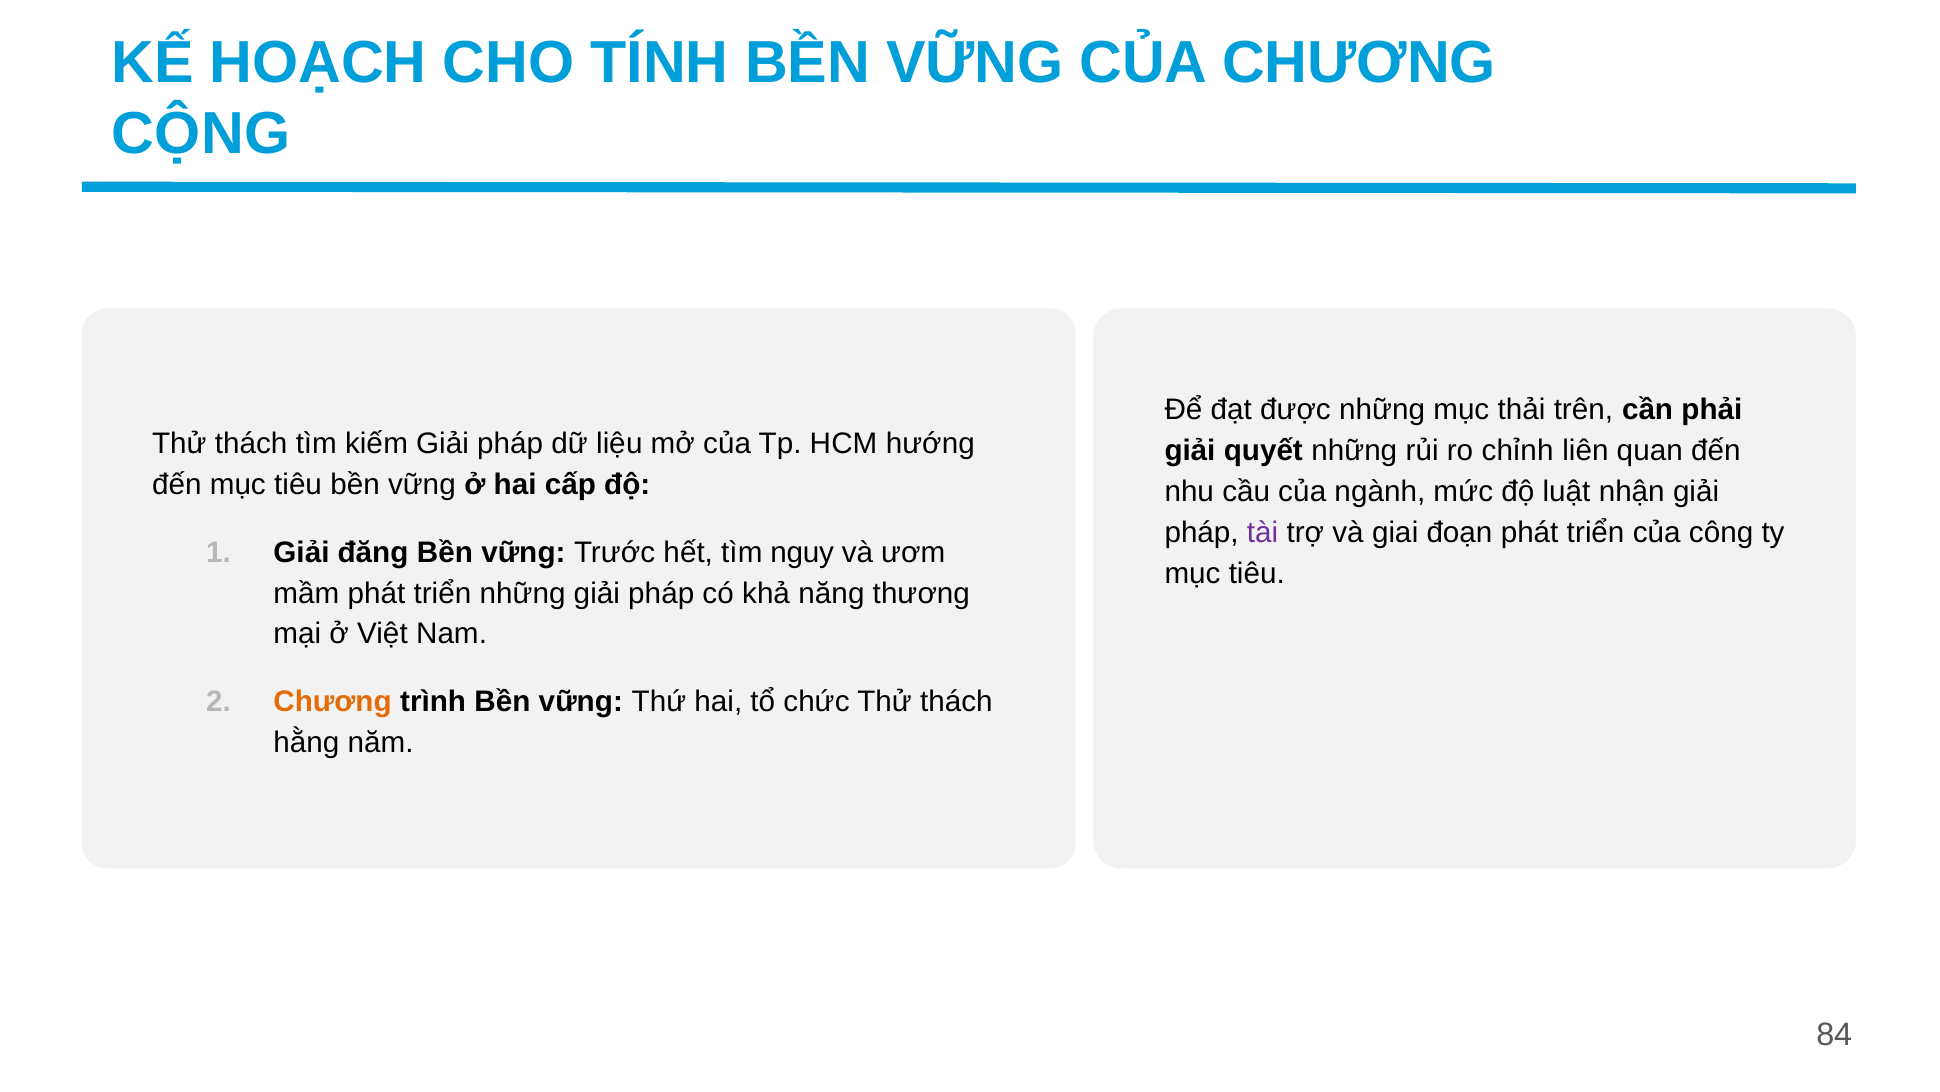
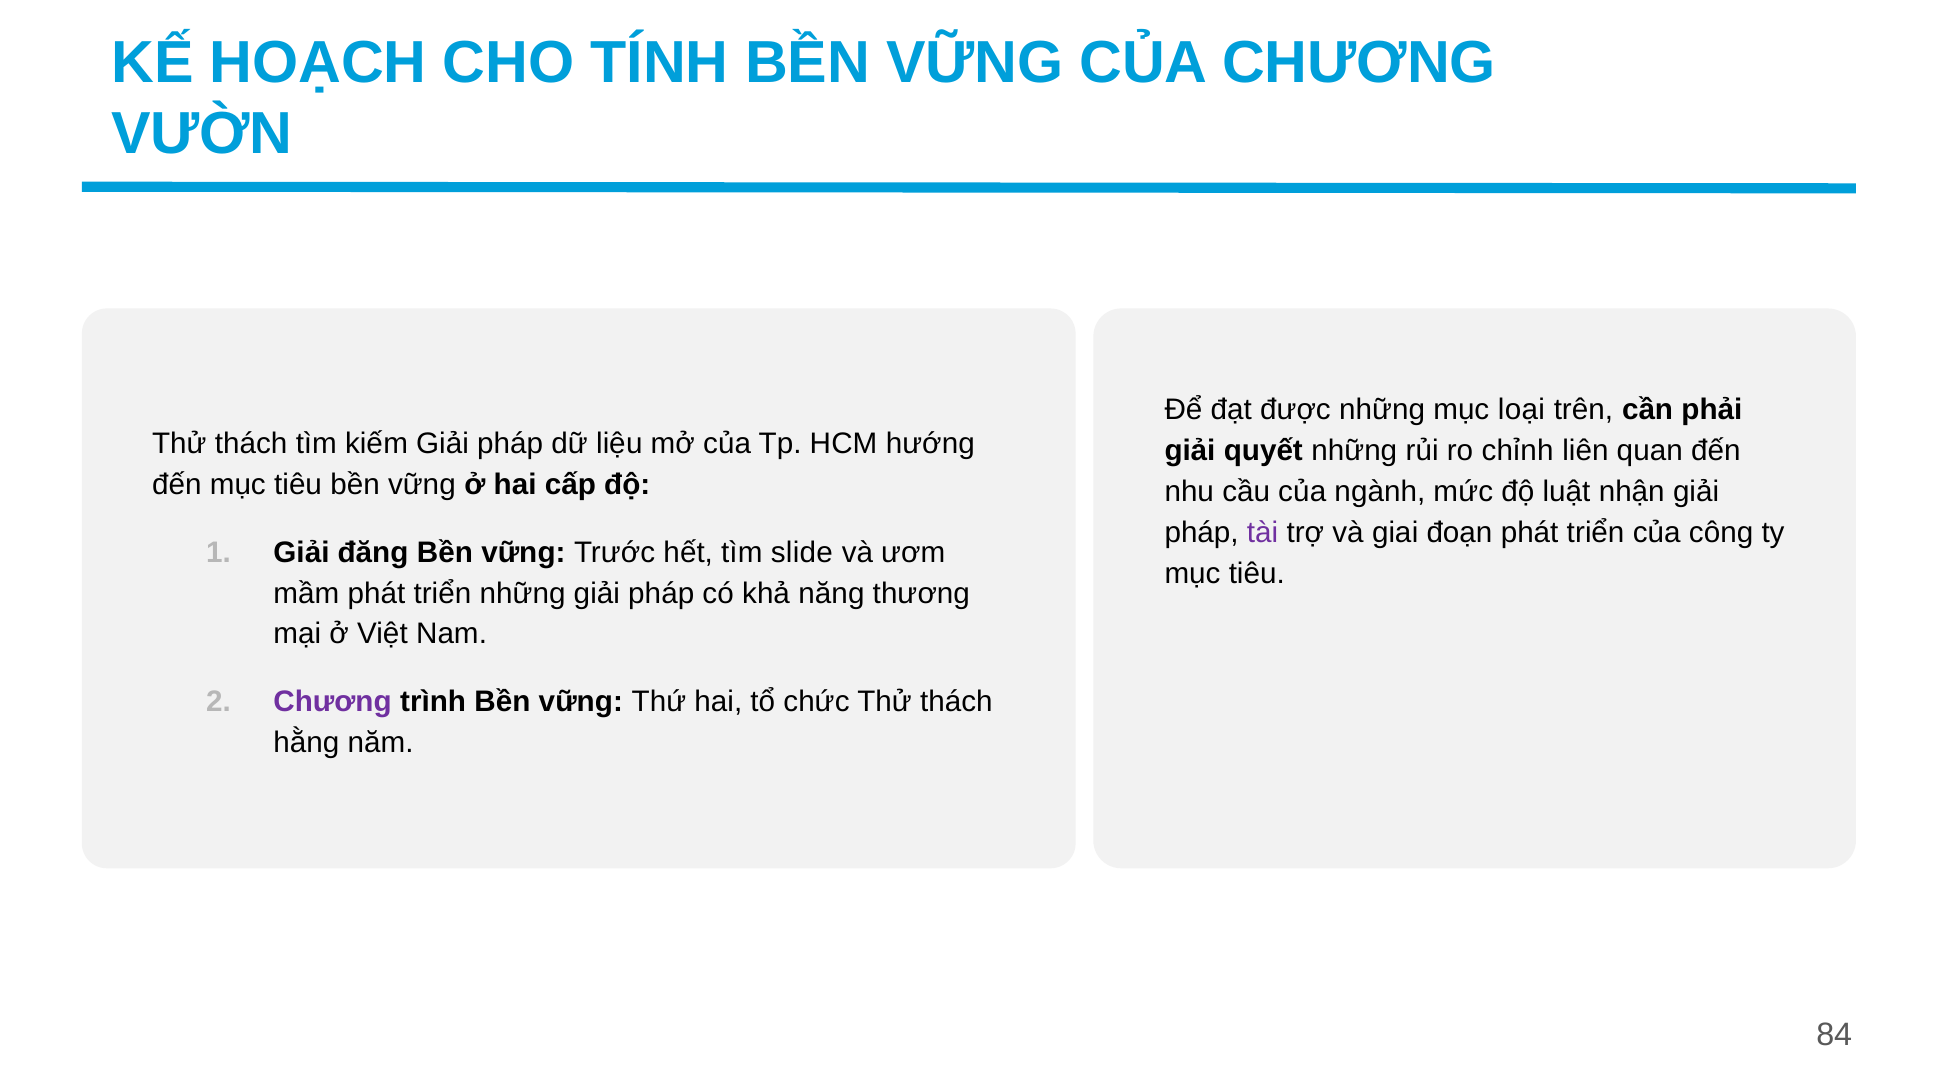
CỘNG: CỘNG -> VƯỜN (202, 134)
thải: thải -> loại (1521, 409)
nguy: nguy -> slide (802, 552)
Chương colour: orange -> purple (333, 702)
